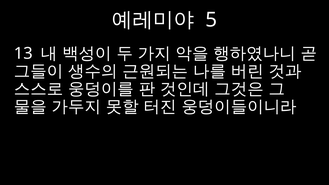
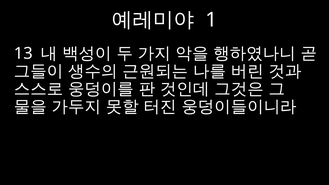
5: 5 -> 1 (211, 20)
